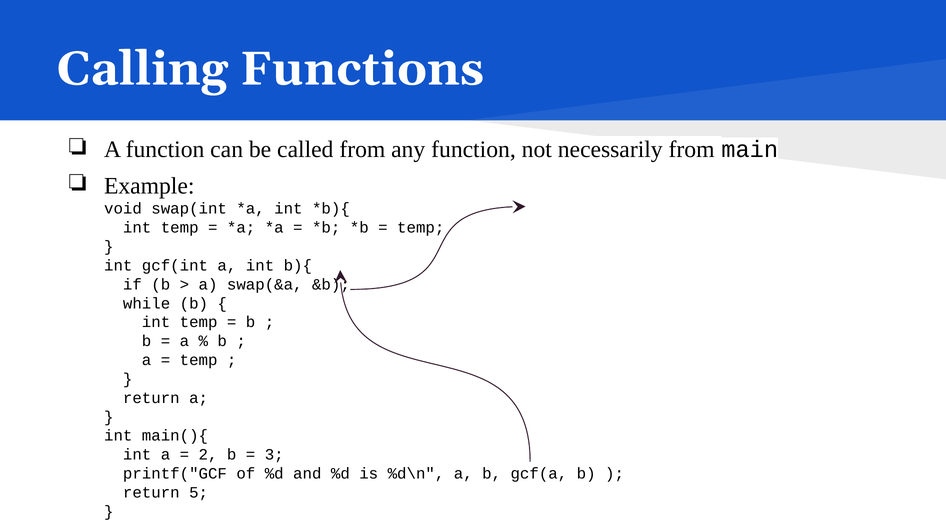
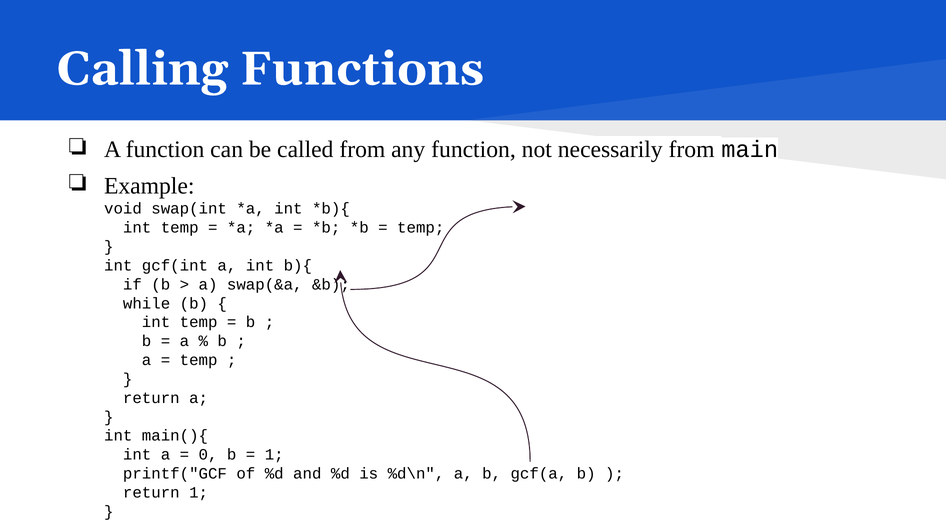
2: 2 -> 0 (208, 455)
3: 3 -> 1 (274, 455)
return 5: 5 -> 1 (199, 493)
